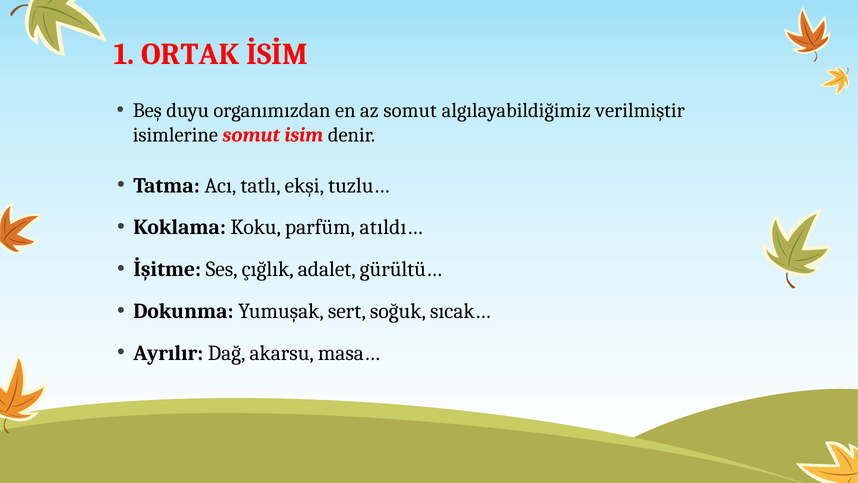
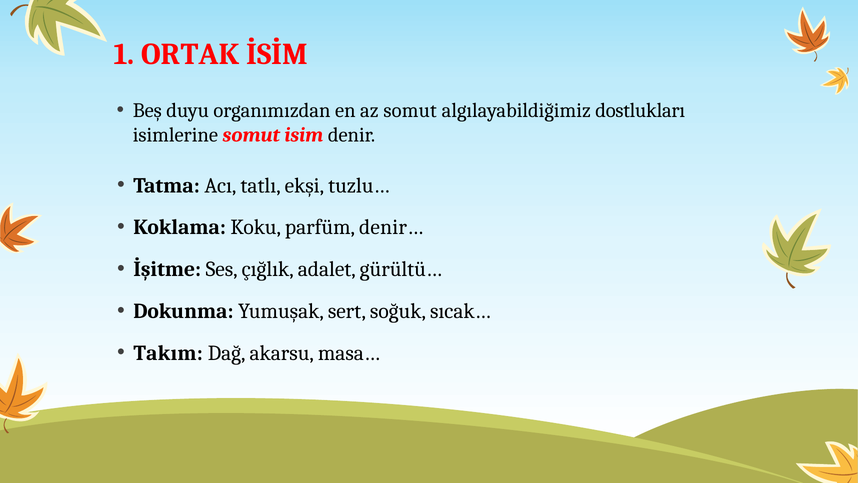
verilmiştir: verilmiştir -> dostlukları (640, 110)
atıldı…: atıldı… -> denir… (391, 227)
Ayrılır: Ayrılır -> Takım (168, 353)
